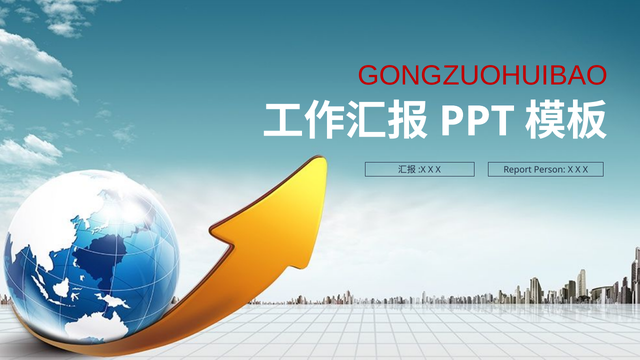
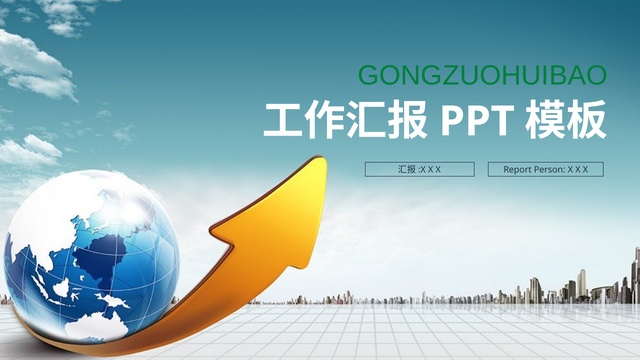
GONGZUOHUIBAO colour: red -> green (483, 75)
